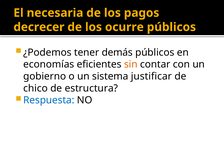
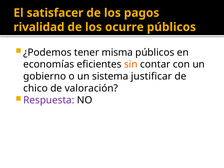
necesaria: necesaria -> satisfacer (55, 13)
decrecer: decrecer -> rivalidad (39, 27)
demás: demás -> misma (117, 52)
estructura: estructura -> valoración (91, 88)
Respuesta colour: blue -> purple (49, 100)
